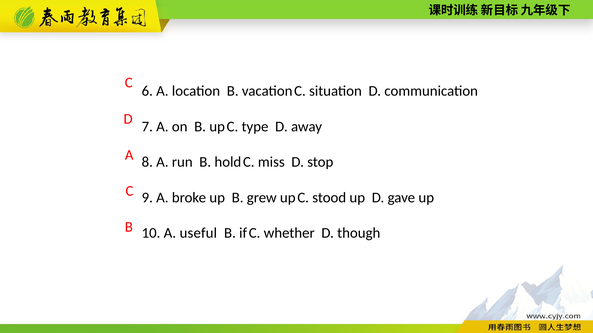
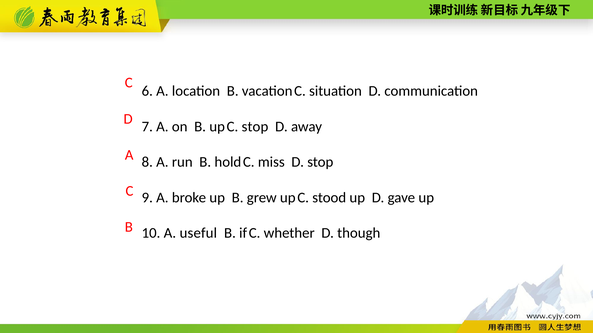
C type: type -> stop (255, 127)
